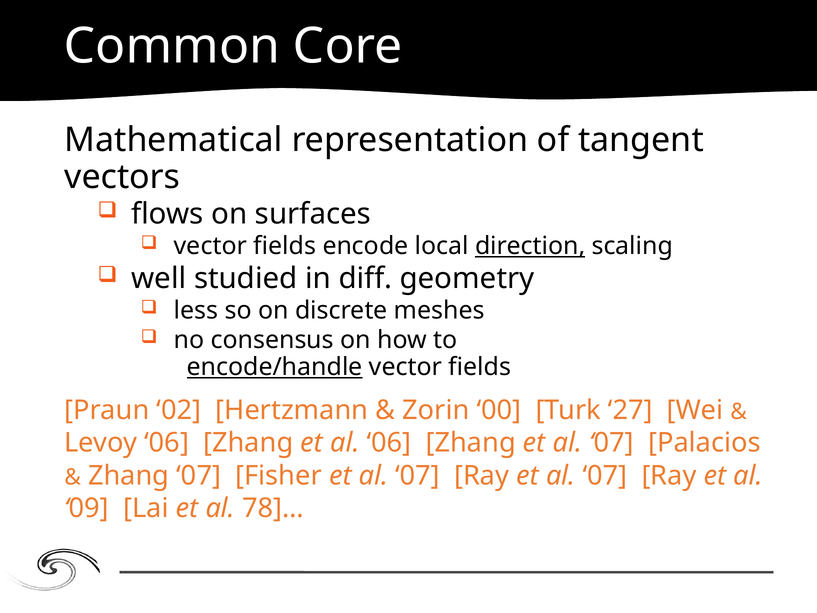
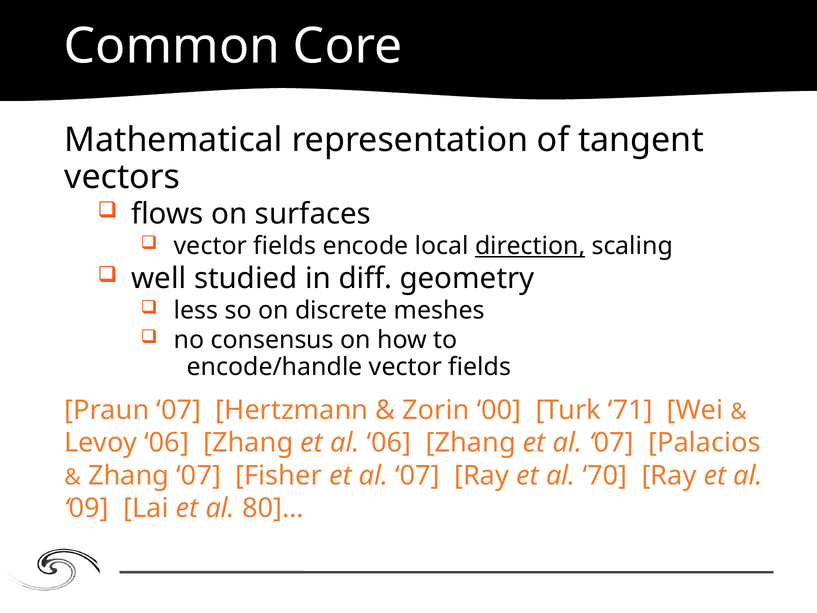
encode/handle underline: present -> none (275, 367)
Praun 02: 02 -> 07 (179, 410)
27: 27 -> 71 (630, 410)
Ray et al 07: 07 -> 70 (605, 475)
78]…: 78]… -> 80]… (273, 508)
